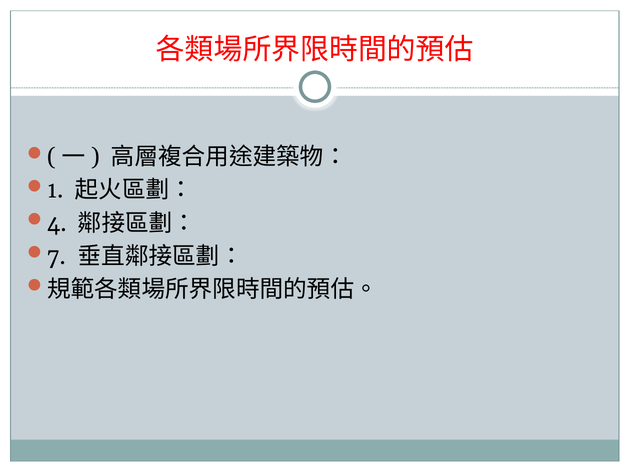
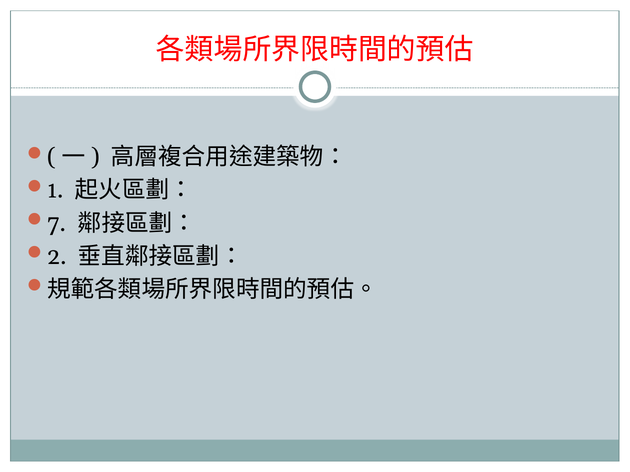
4: 4 -> 7 (57, 223)
7: 7 -> 2 (57, 257)
